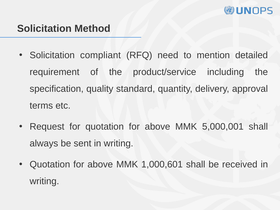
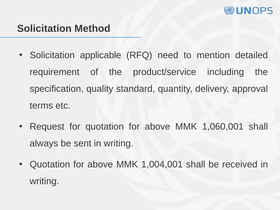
compliant: compliant -> applicable (101, 55)
5,000,001: 5,000,001 -> 1,060,001 (223, 127)
1,000,601: 1,000,601 -> 1,004,001 (162, 164)
